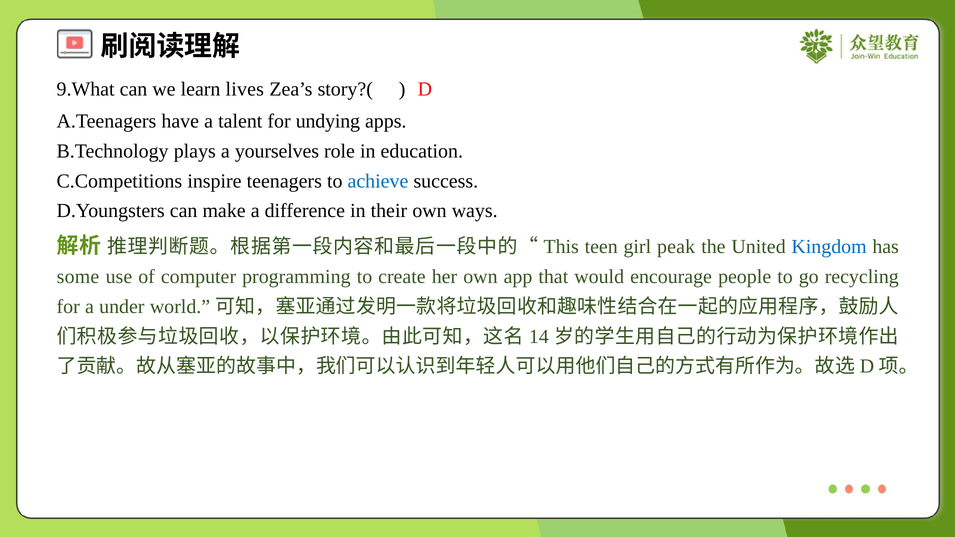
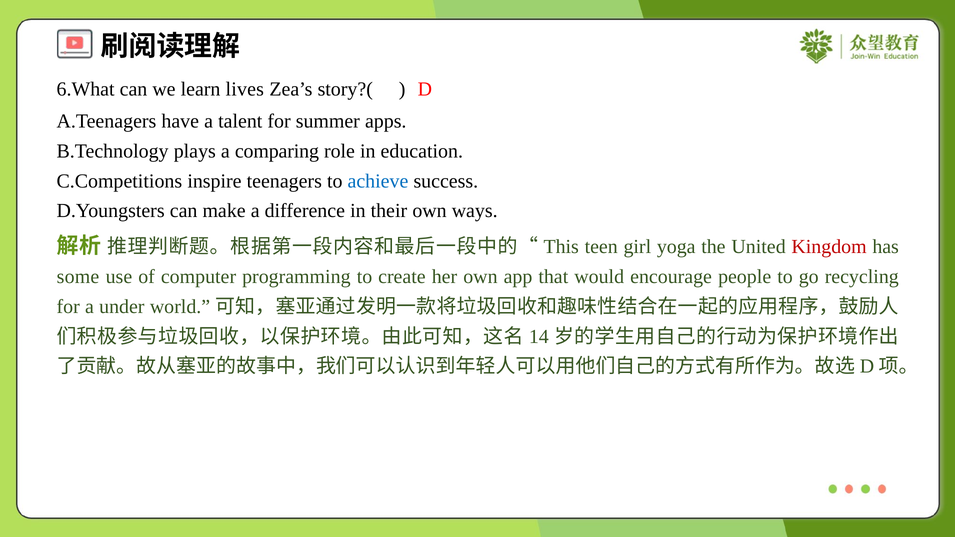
9.What: 9.What -> 6.What (86, 89)
undying: undying -> summer (328, 121)
yourselves: yourselves -> comparing (277, 151)
peak: peak -> yoga (676, 247)
Kingdom colour: blue -> red (829, 247)
